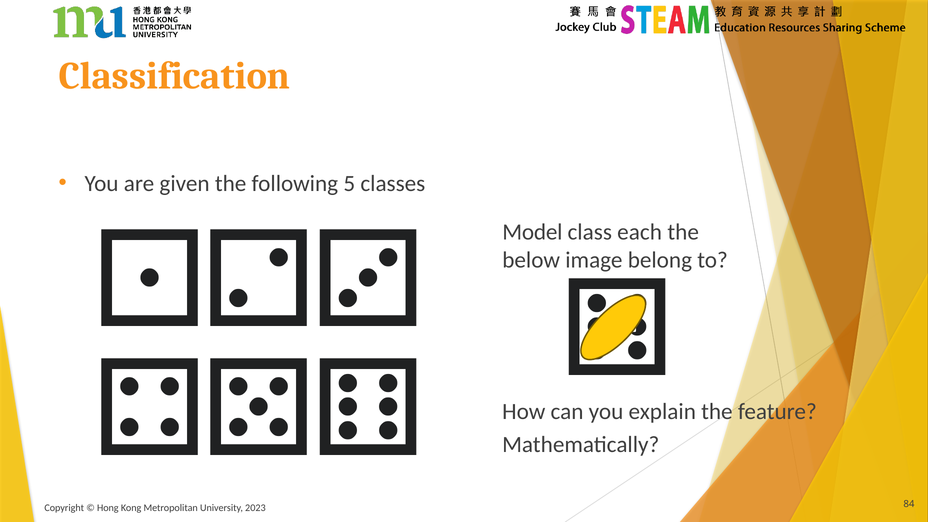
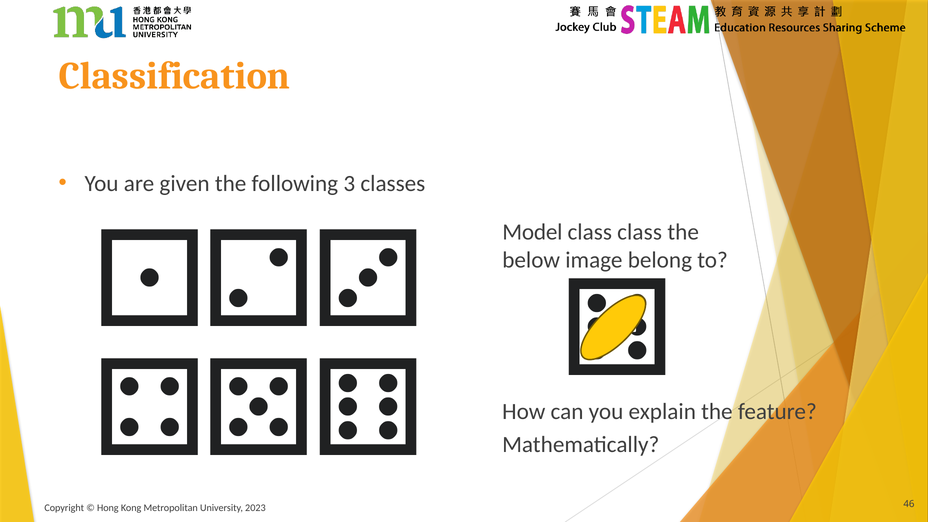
5: 5 -> 3 (349, 183)
class each: each -> class (640, 232)
84: 84 -> 46 (909, 504)
